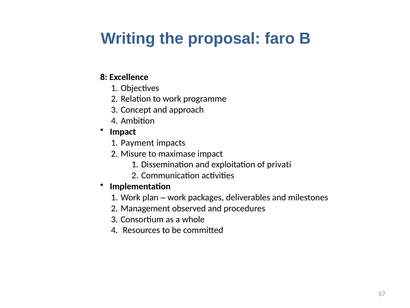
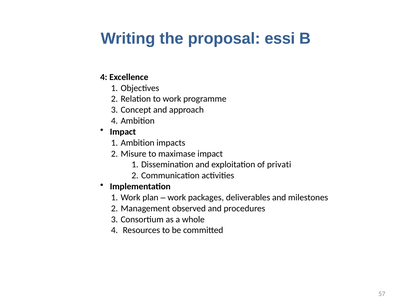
faro: faro -> essi (280, 39)
8: 8 -> 4 (104, 77)
1 Payment: Payment -> Ambition (138, 142)
